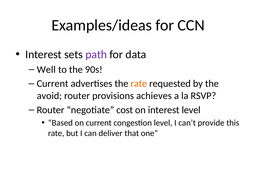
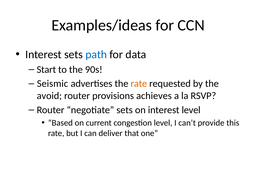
path colour: purple -> blue (96, 55)
Well: Well -> Start (46, 69)
Current: Current -> Seismic (53, 84)
negotiate cost: cost -> sets (125, 110)
